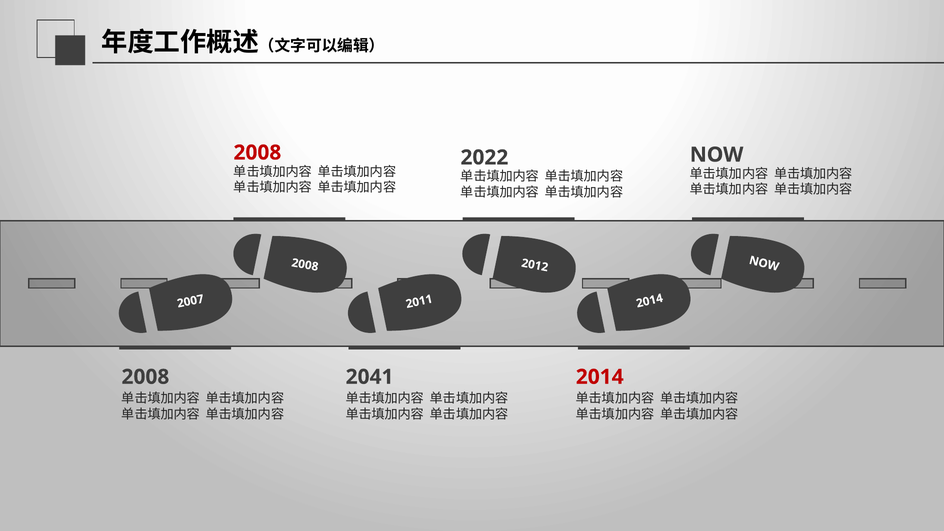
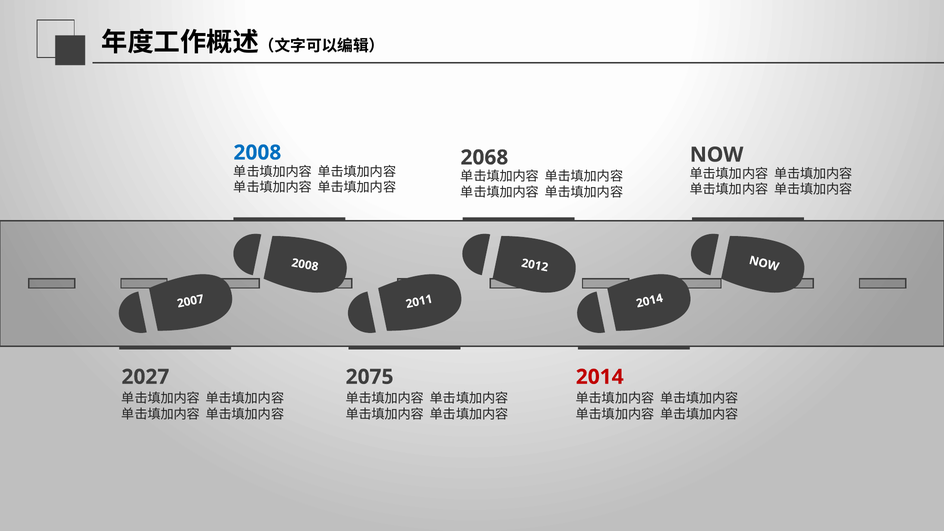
2008 colour: red -> blue (257, 153)
2022: 2022 -> 2068 (484, 158)
2008: 2008 -> 2027 (145, 377)
2041: 2041 -> 2075 (370, 377)
